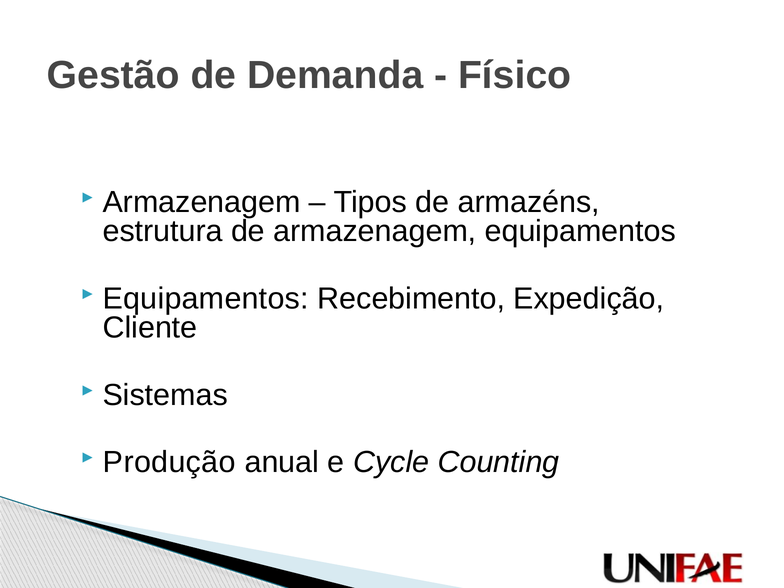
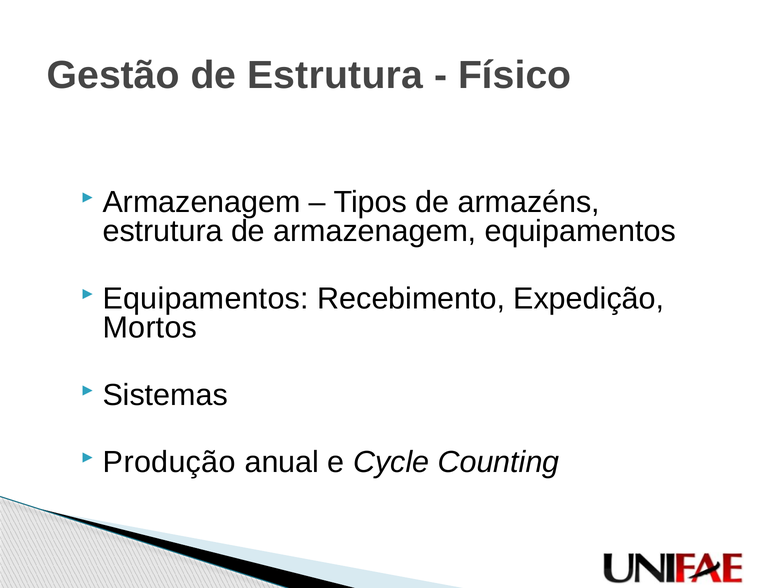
de Demanda: Demanda -> Estrutura (335, 75)
Cliente: Cliente -> Mortos (150, 328)
